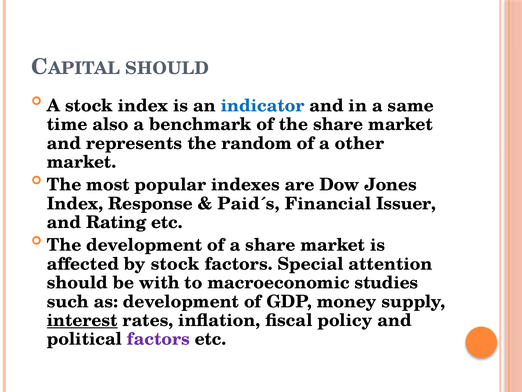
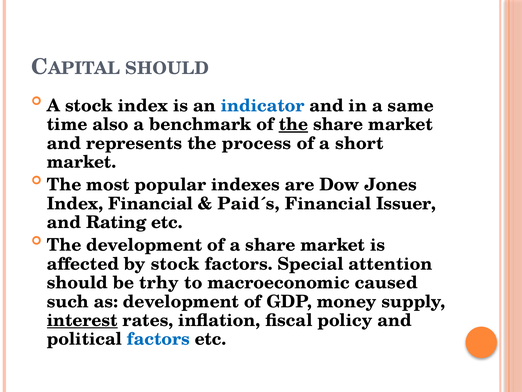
the underline: none -> present (293, 124)
random: random -> process (257, 143)
other: other -> short (359, 143)
Index Response: Response -> Financial (151, 203)
with: with -> trhy (159, 282)
studies: studies -> caused (386, 282)
factors colour: purple -> blue (158, 339)
